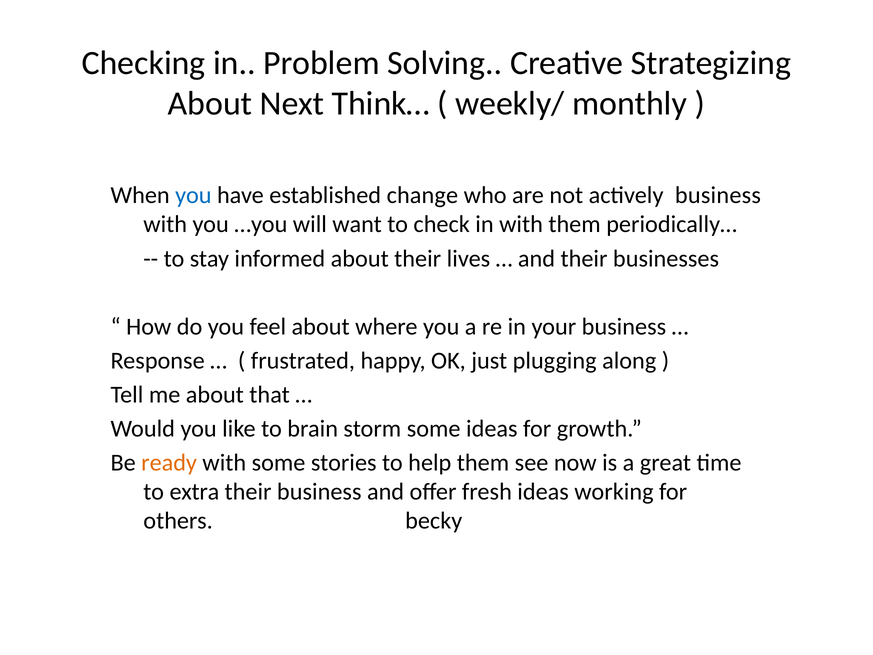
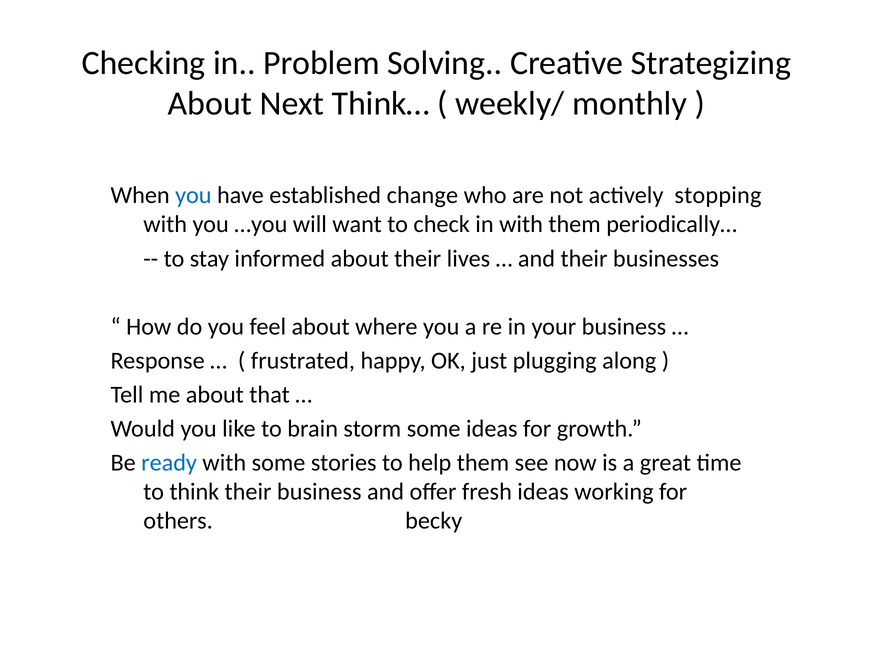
actively business: business -> stopping (718, 195)
ready colour: orange -> blue (169, 462)
extra: extra -> think (194, 491)
